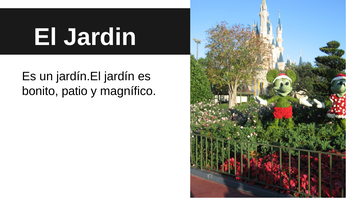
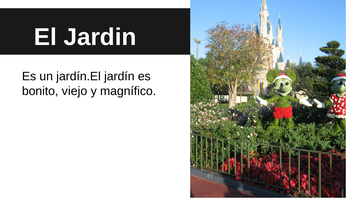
patio: patio -> viejo (74, 91)
